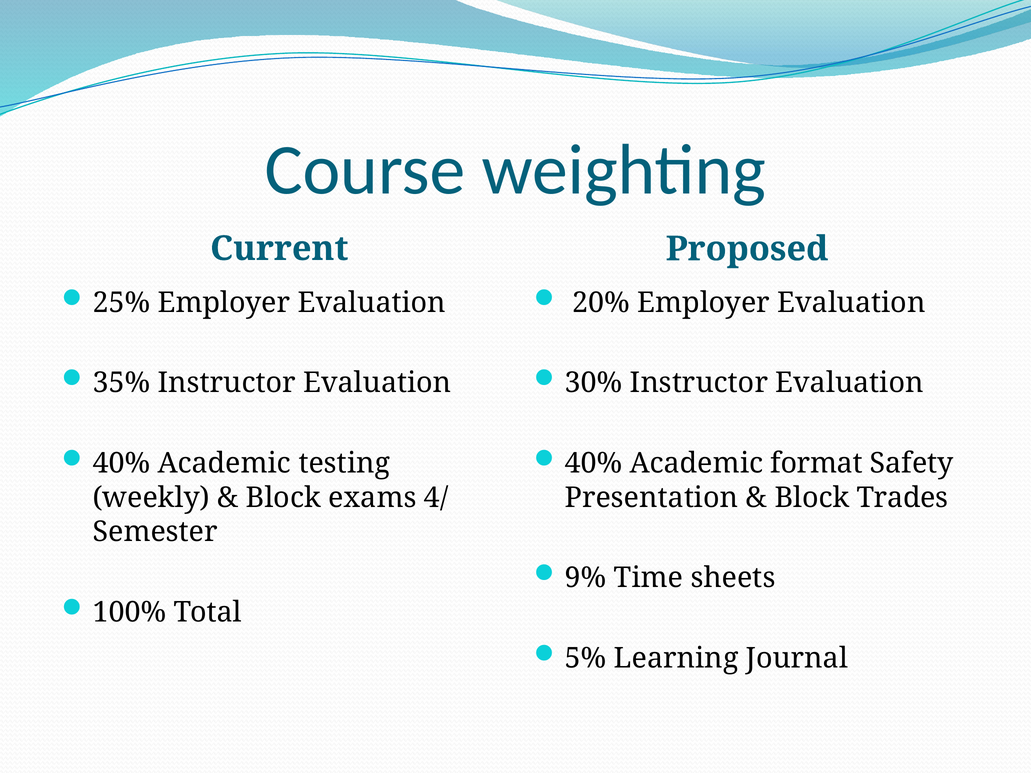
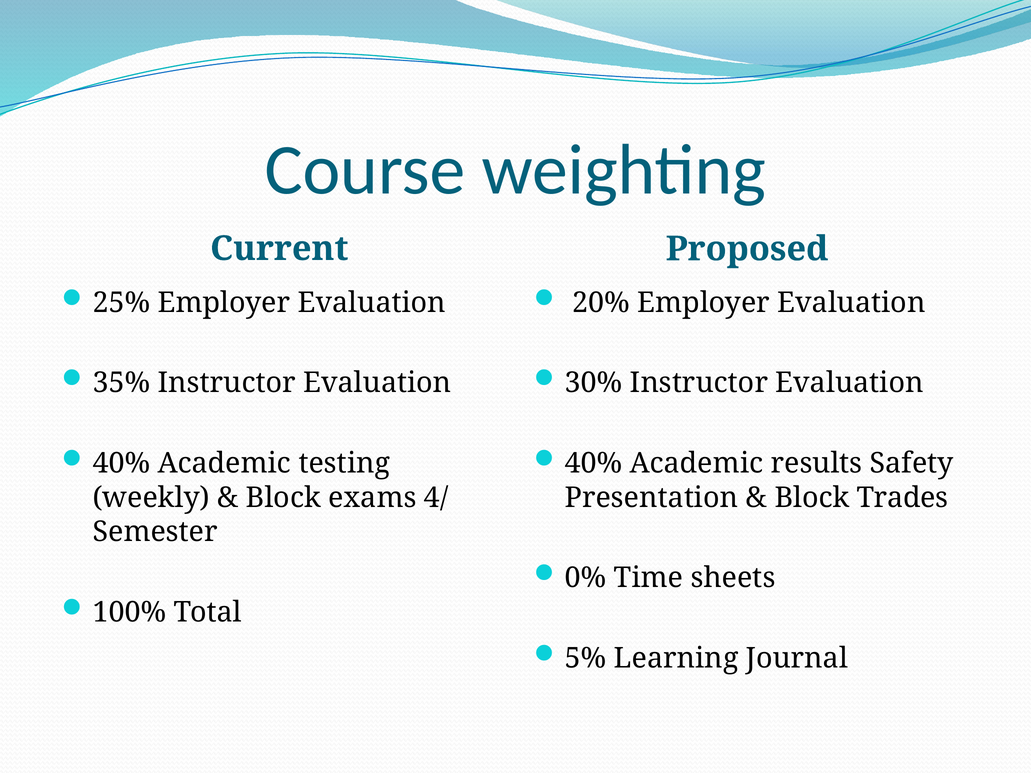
format: format -> results (817, 463)
9%: 9% -> 0% (586, 578)
